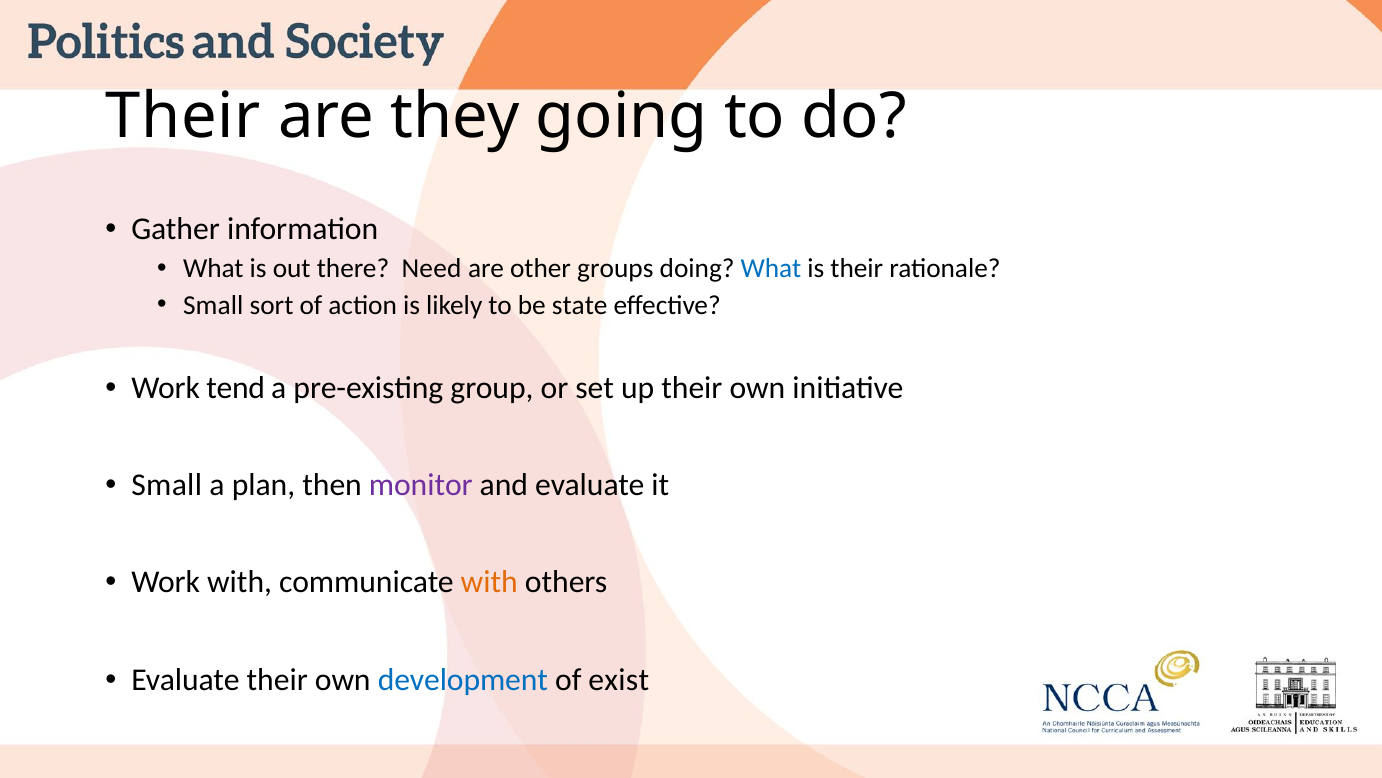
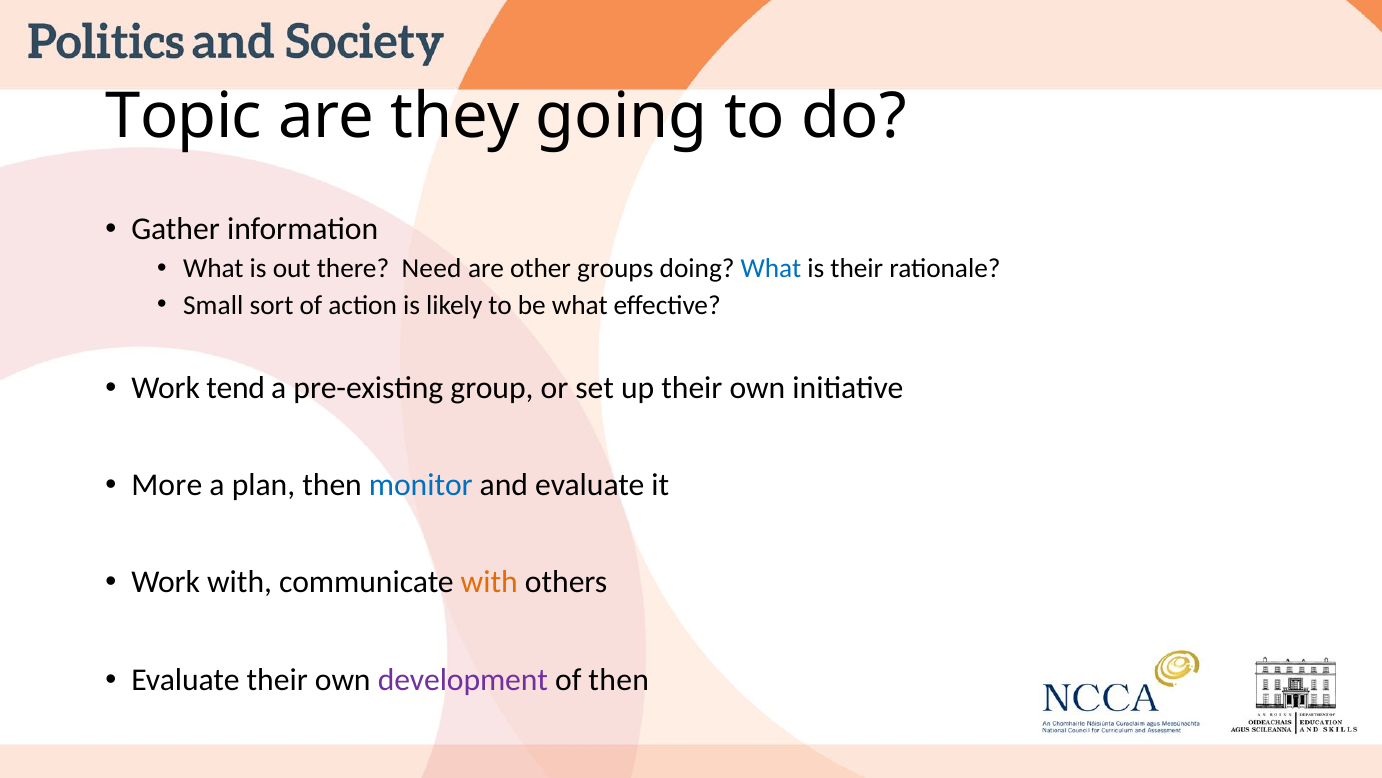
Their: Their -> Topic (184, 116)
be state: state -> what (580, 305)
Small: Small -> More (167, 485)
monitor colour: purple -> blue (421, 485)
development colour: blue -> purple (463, 679)
of exist: exist -> then (619, 679)
